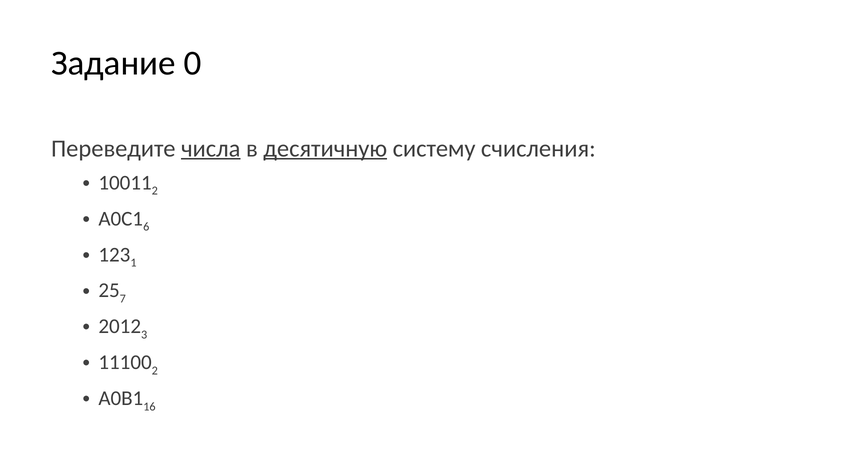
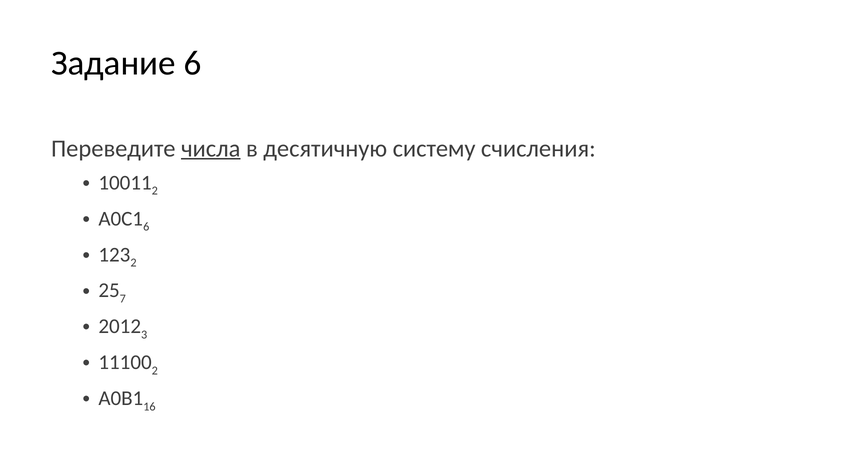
Задание 0: 0 -> 6 (193, 63)
десятичную underline: present -> none (325, 149)
1: 1 -> 2 (133, 263)
